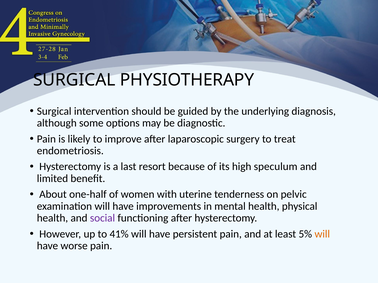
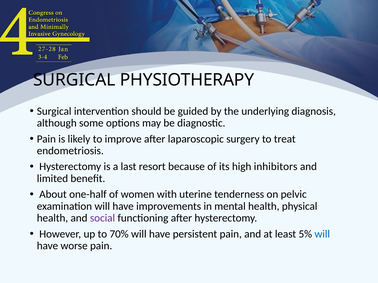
speculum: speculum -> inhibitors (276, 167)
41%: 41% -> 70% (119, 234)
will colour: orange -> blue (322, 234)
